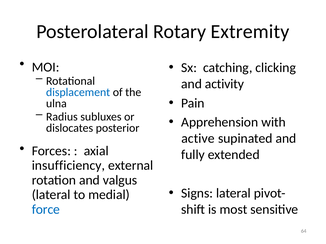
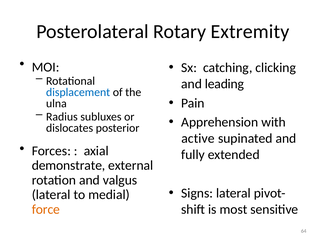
activity: activity -> leading (224, 84)
insufficiency: insufficiency -> demonstrate (69, 166)
force colour: blue -> orange (46, 210)
